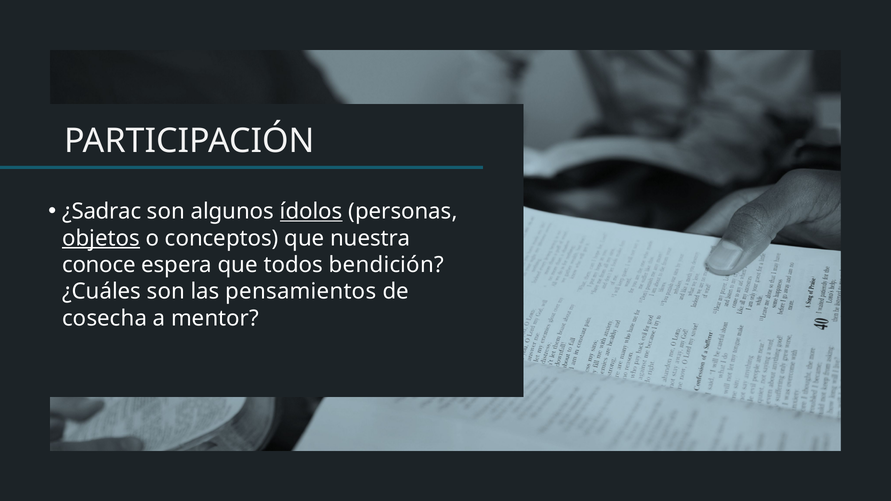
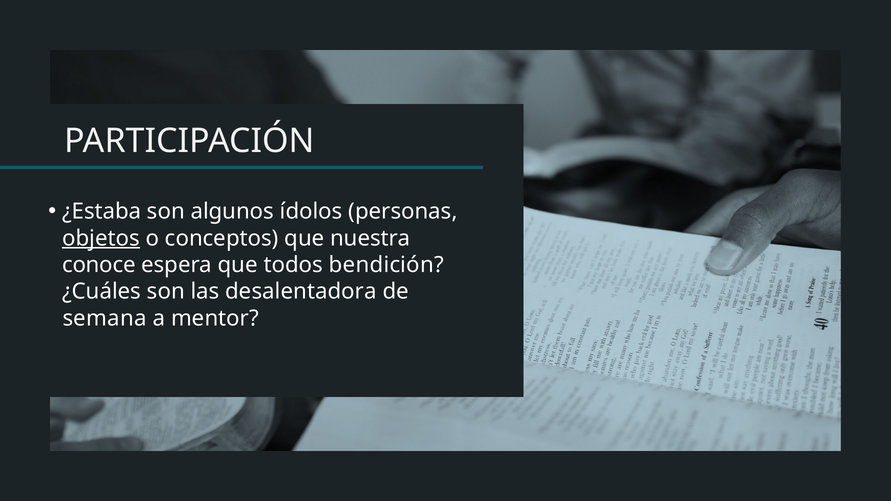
¿Sadrac: ¿Sadrac -> ¿Estaba (102, 212)
ídolos underline: present -> none (311, 212)
pensamientos: pensamientos -> desalentadora (301, 292)
cosecha: cosecha -> semana (105, 318)
